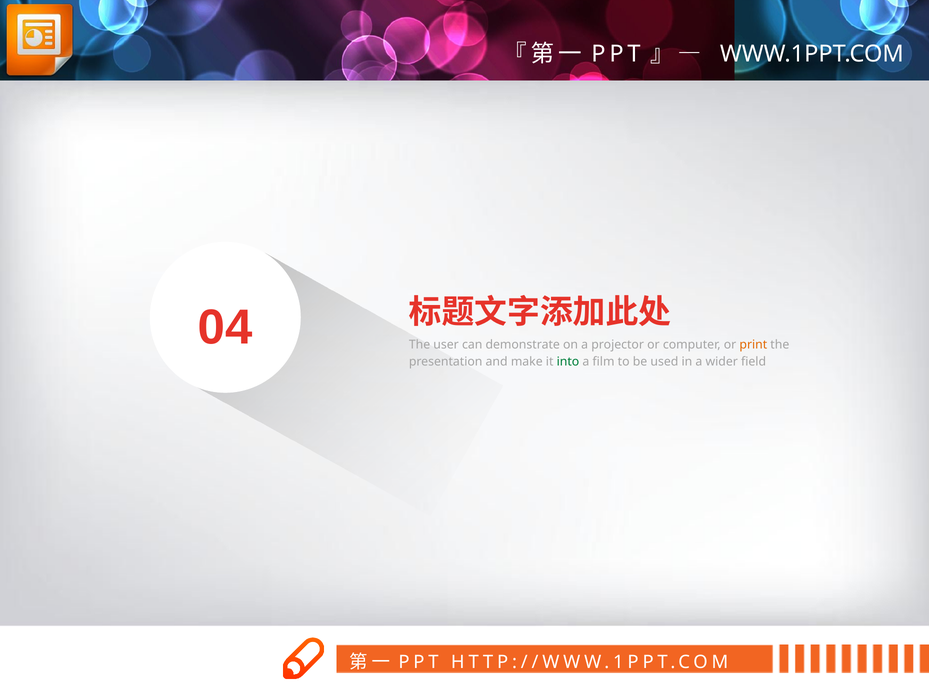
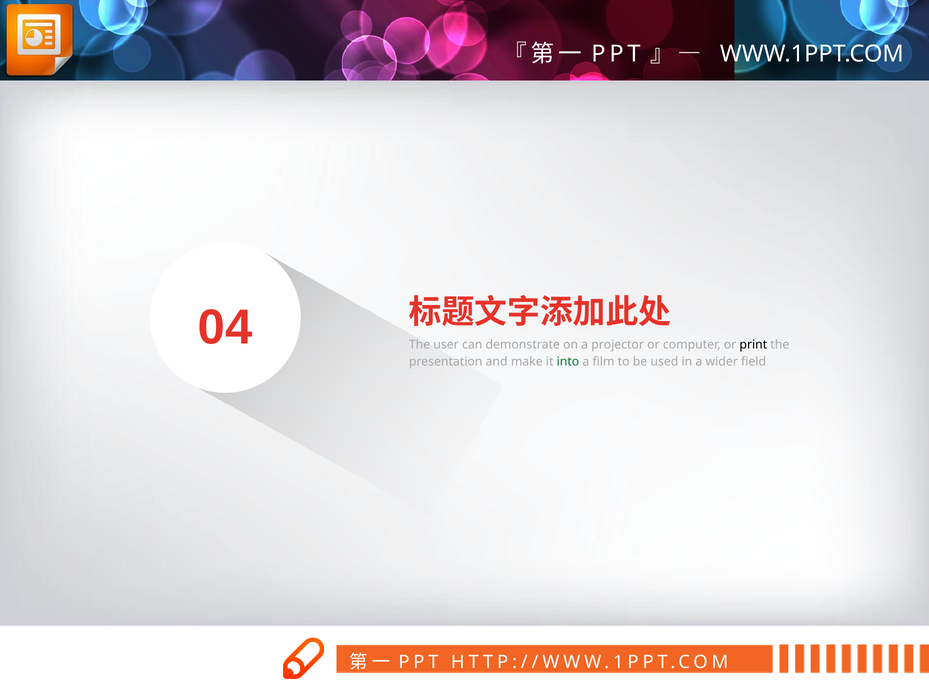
print colour: orange -> black (753, 345)
